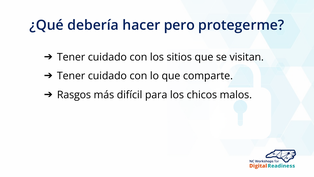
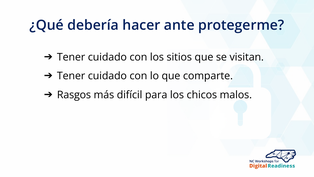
pero: pero -> ante (179, 25)
